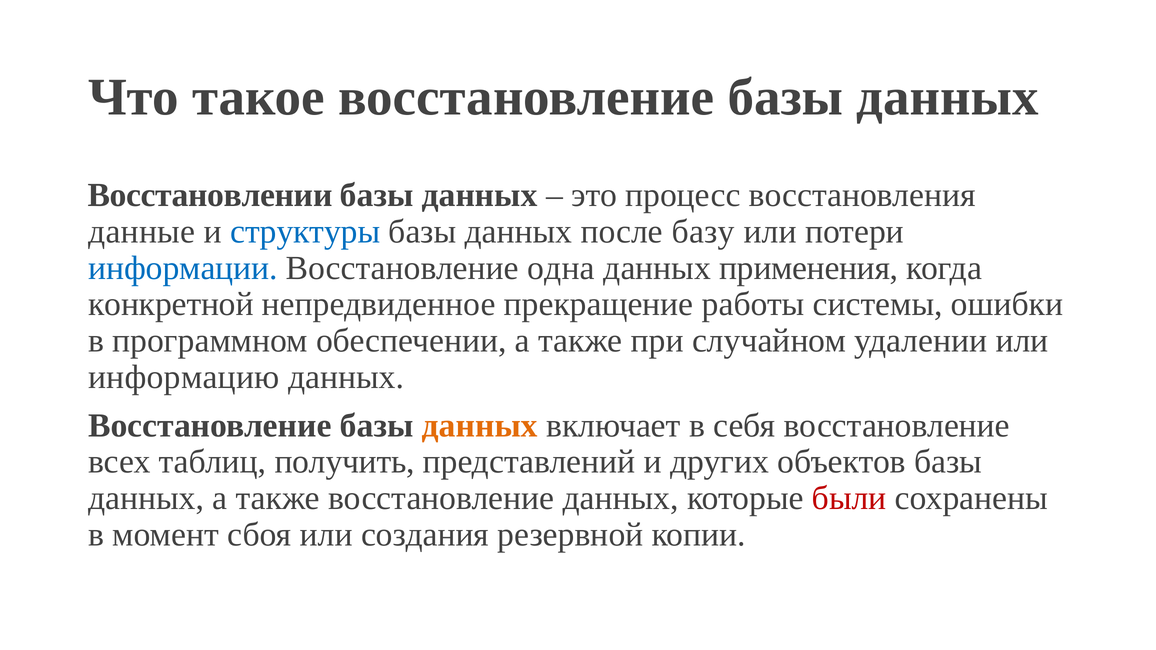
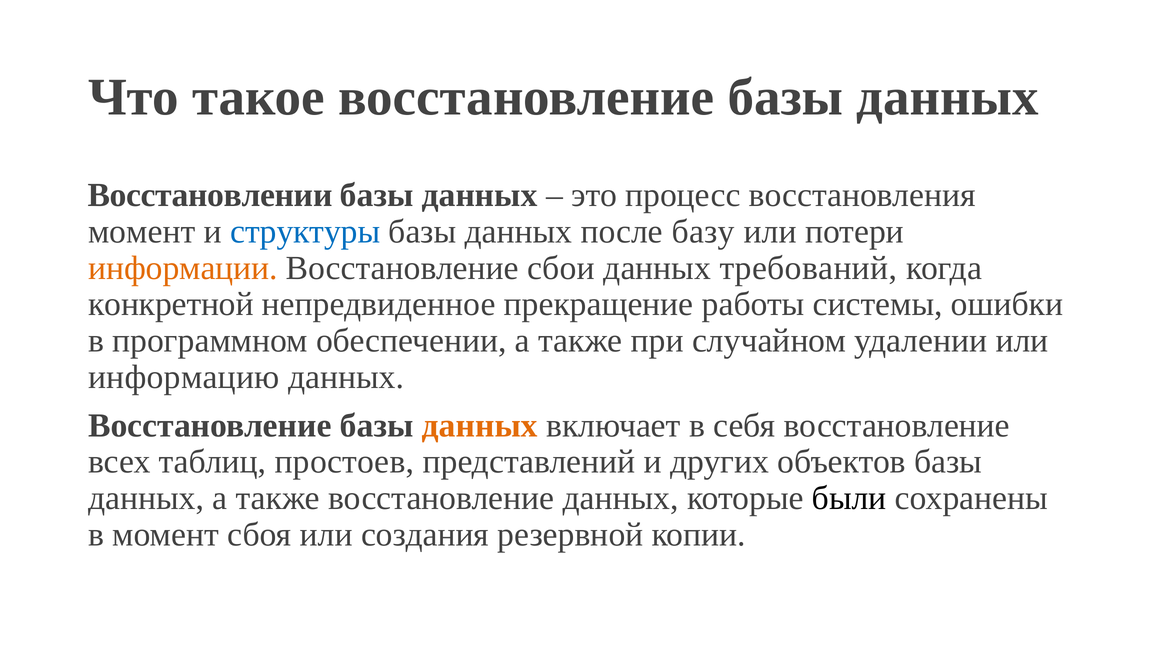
данные: данные -> момент (142, 232)
информации colour: blue -> orange (183, 268)
одна: одна -> сбои (561, 268)
применения: применения -> требований (808, 268)
получить: получить -> простоев (344, 462)
были colour: red -> black (849, 498)
